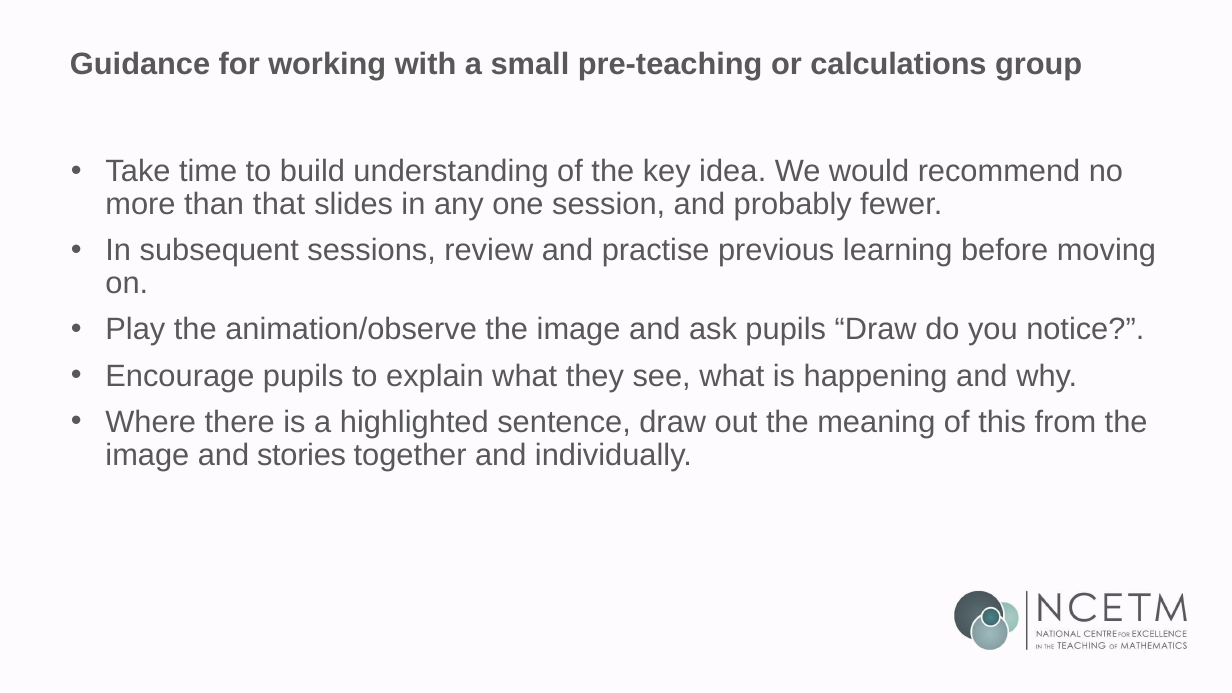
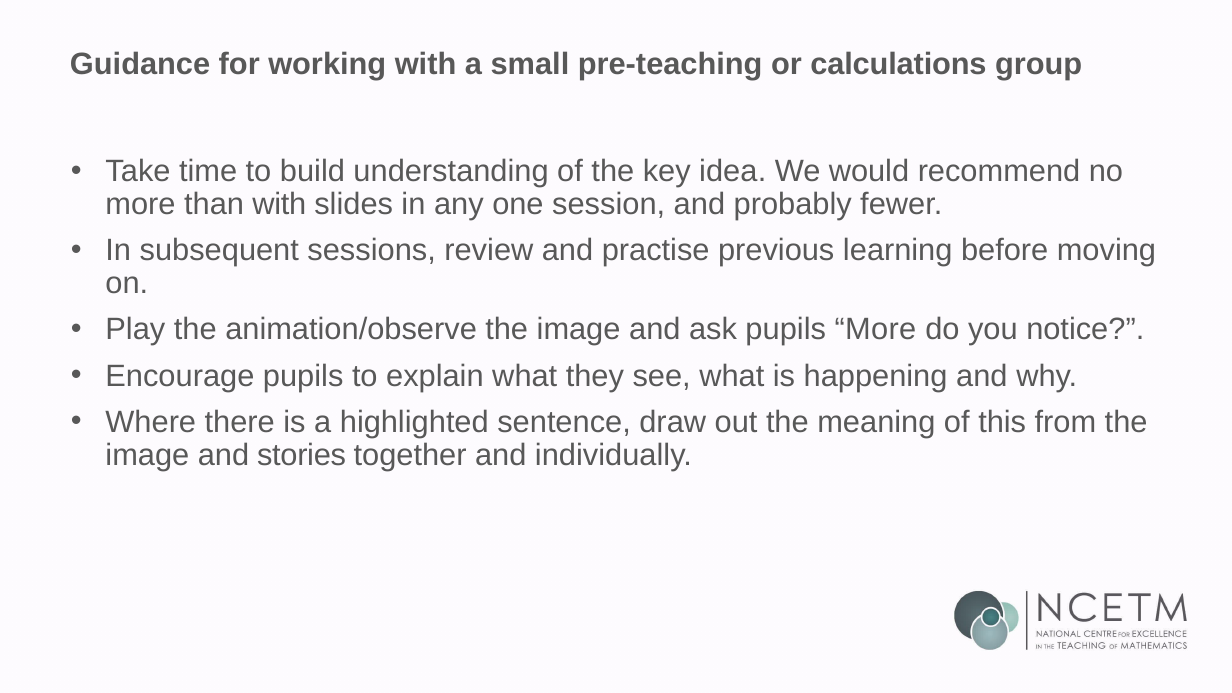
than that: that -> with (279, 204)
pupils Draw: Draw -> More (875, 330)
